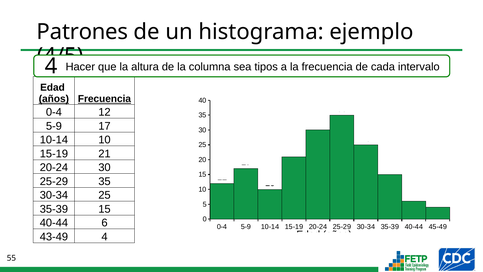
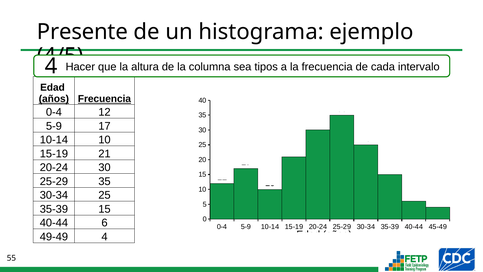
Patrones: Patrones -> Presente (82, 32)
43-49: 43-49 -> 49-49 (54, 237)
